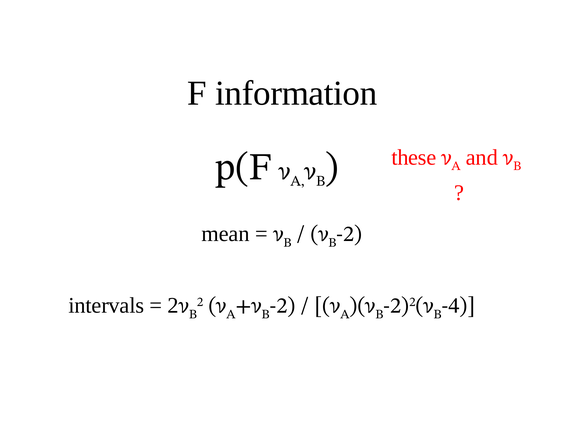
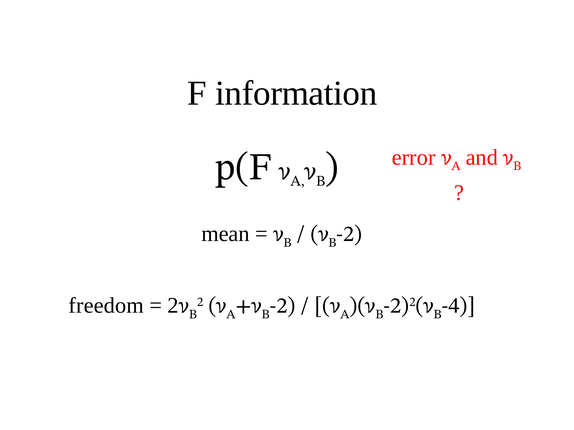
these: these -> error (414, 158)
intervals: intervals -> freedom (106, 306)
